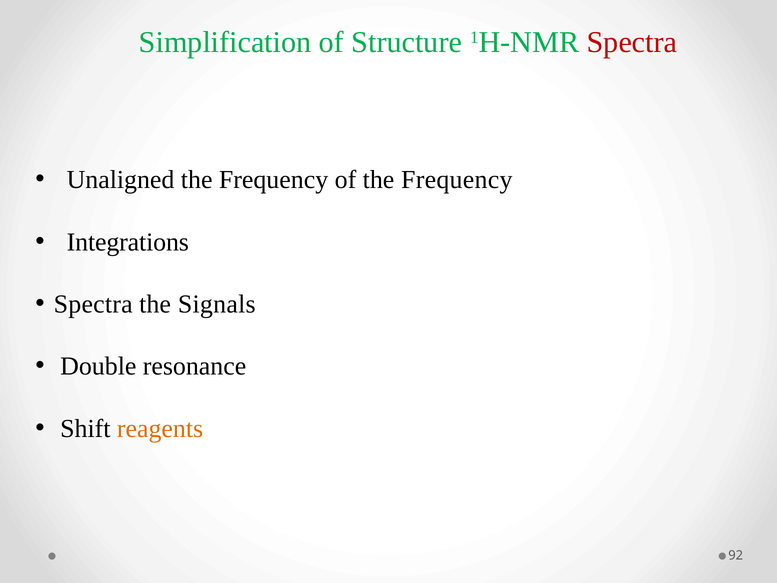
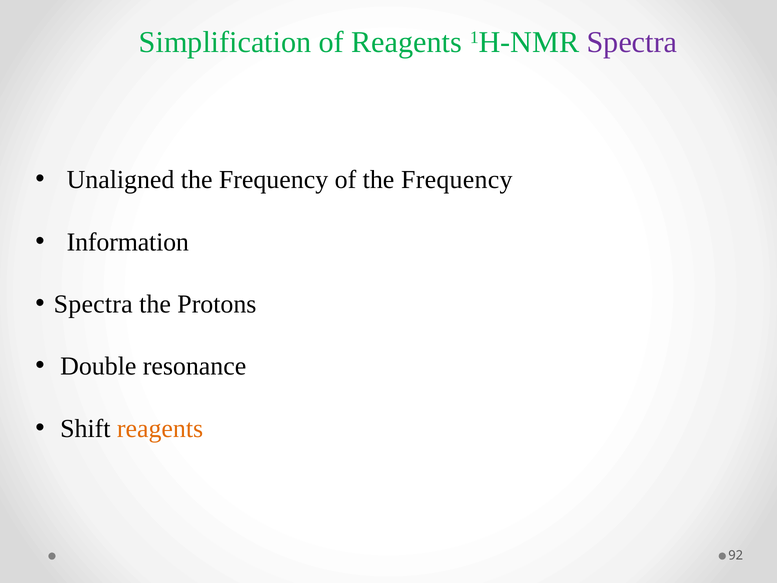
of Structure: Structure -> Reagents (407, 42)
Spectra colour: red -> purple (632, 42)
Integrations: Integrations -> Information (128, 242)
Signals: Signals -> Protons (217, 304)
